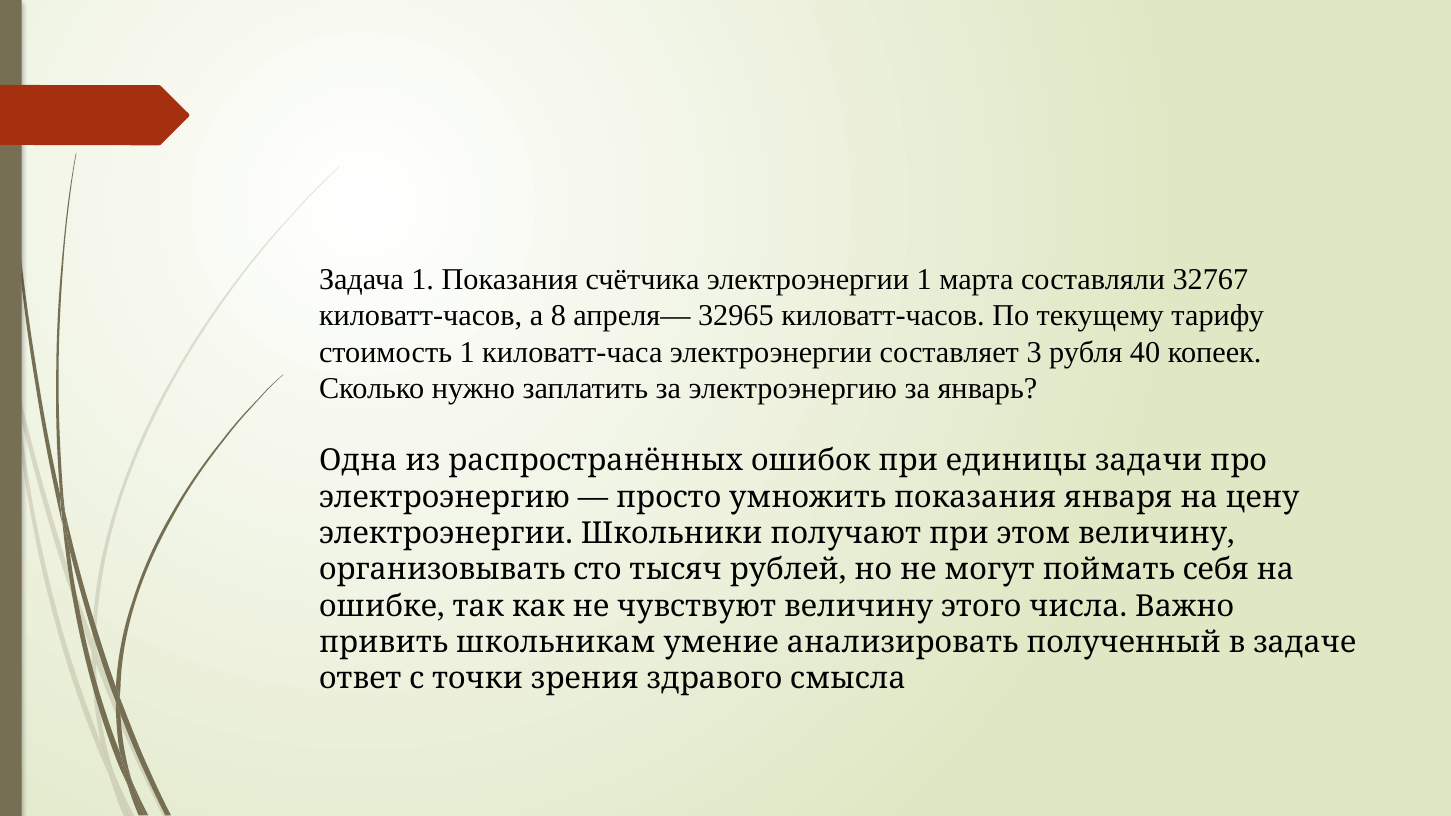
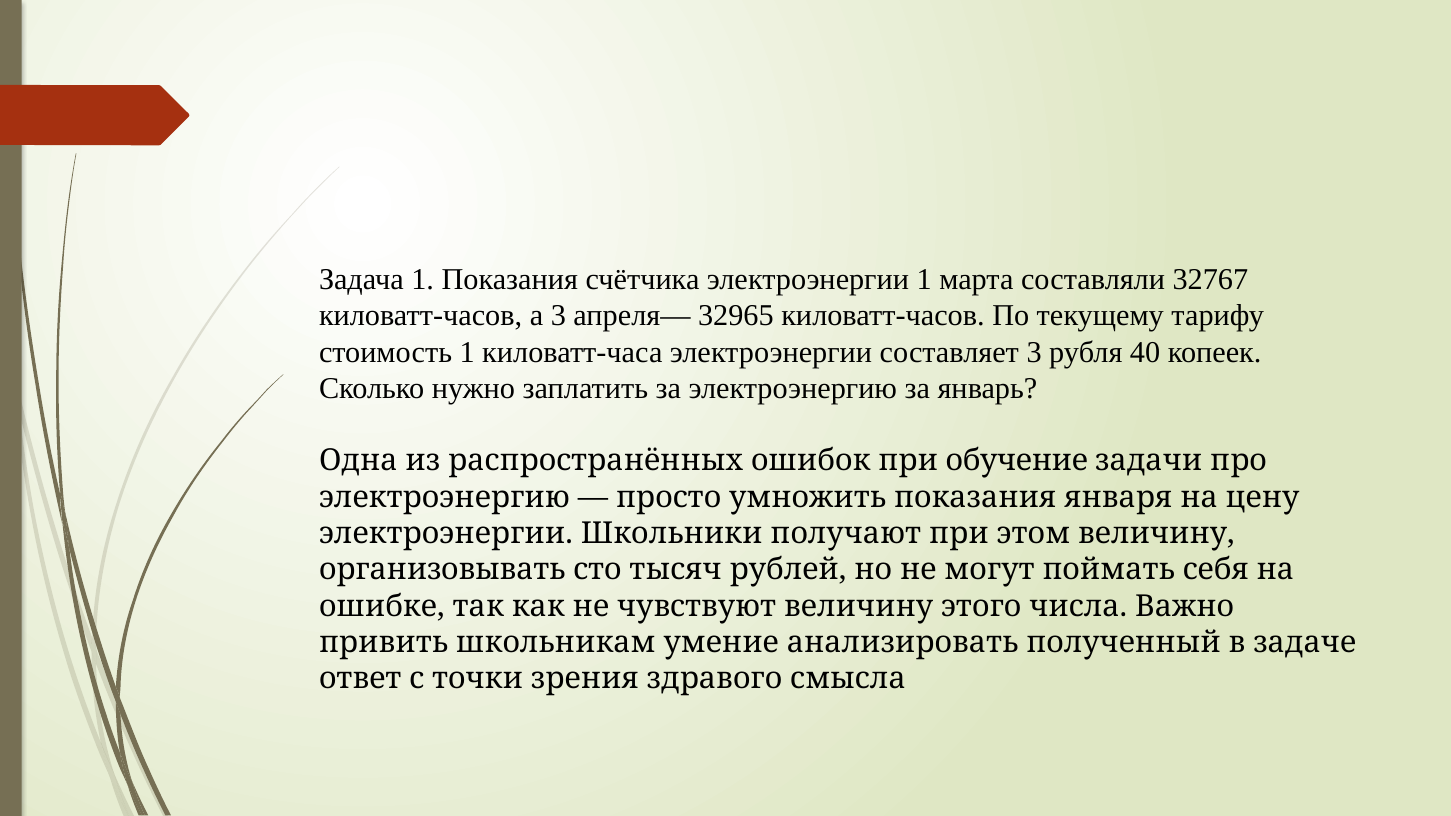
а 8: 8 -> 3 (558, 316)
единицы: единицы -> обучение (1017, 461)
